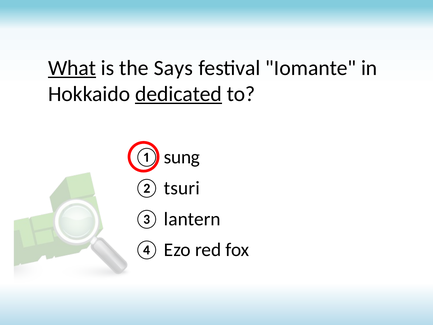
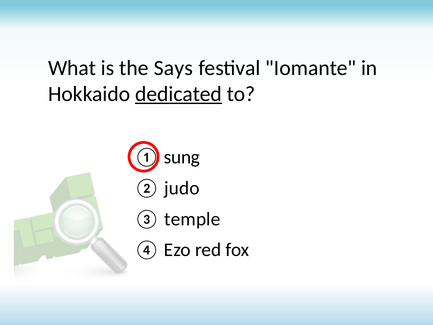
What underline: present -> none (72, 68)
tsuri: tsuri -> judo (182, 188)
lantern: lantern -> temple (192, 219)
